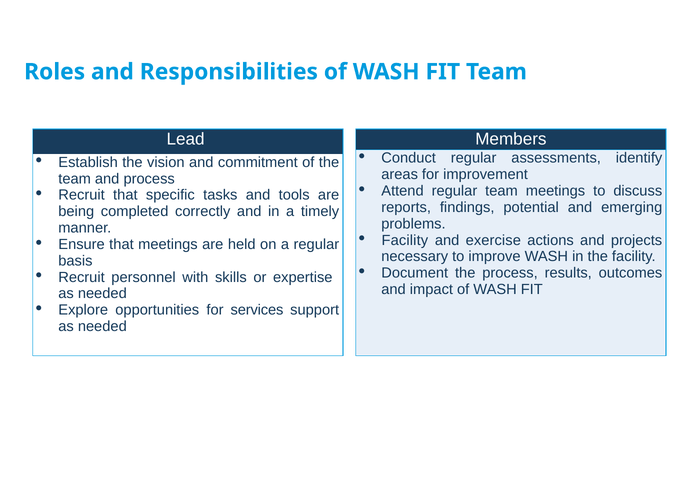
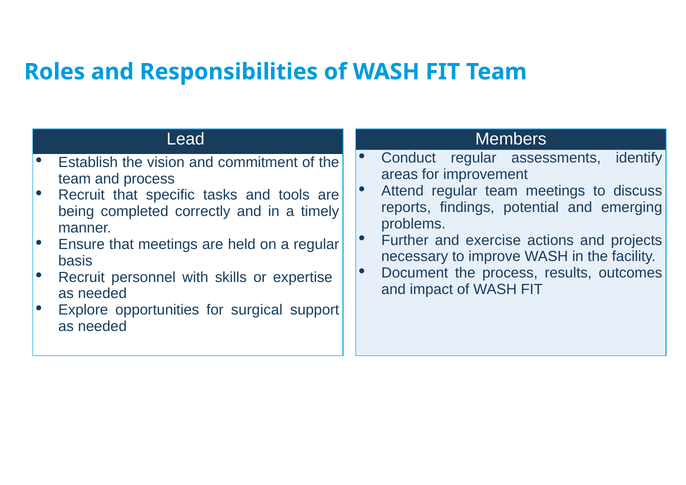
Facility: Facility -> Further (405, 240)
services: services -> surgical (257, 310)
